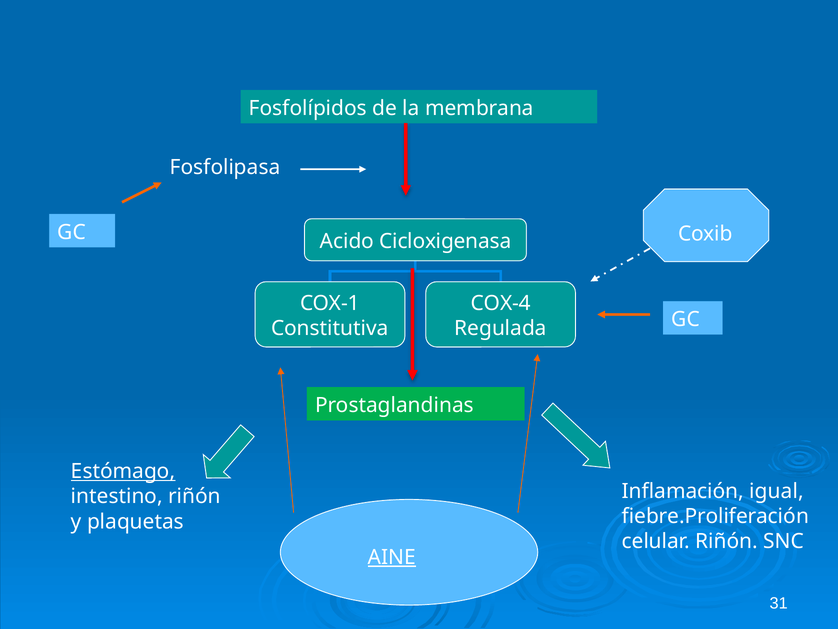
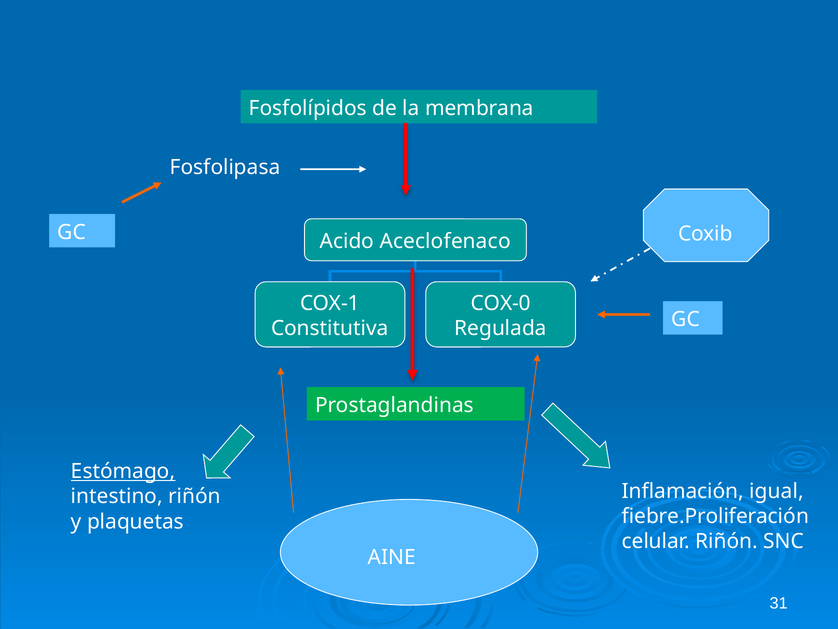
Cicloxigenasa: Cicloxigenasa -> Aceclofenaco (445, 241)
COX-4: COX-4 -> COX-0 (501, 303)
AINE underline: present -> none (392, 557)
